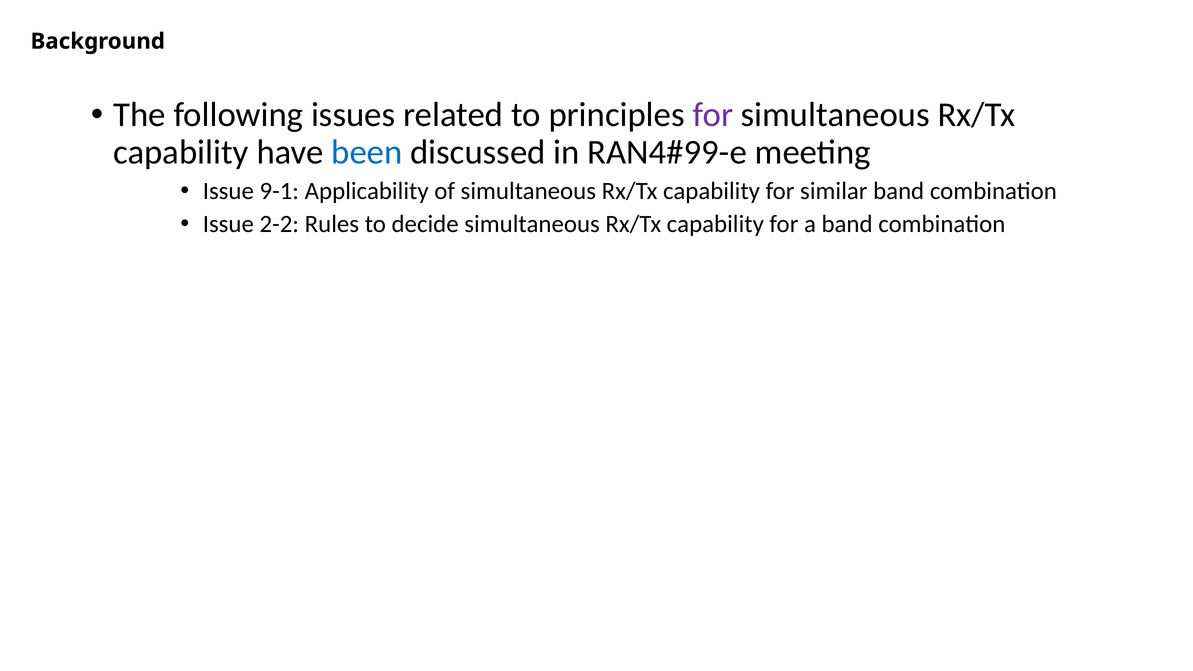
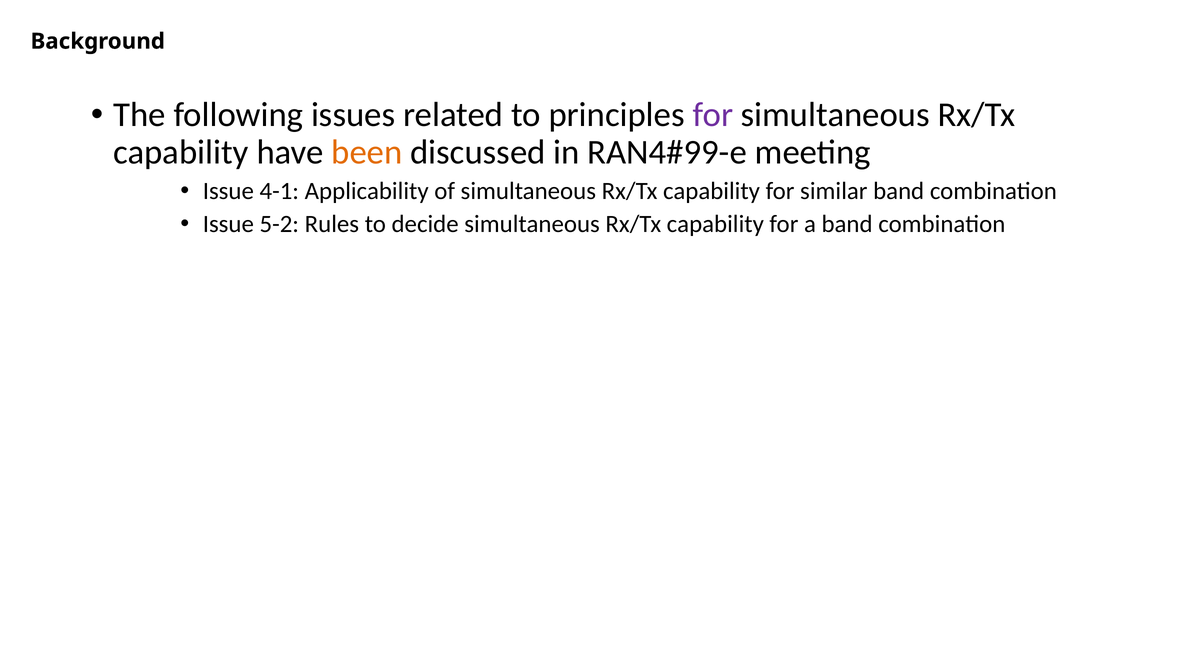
been colour: blue -> orange (367, 152)
9-1: 9-1 -> 4-1 (279, 191)
2-2: 2-2 -> 5-2 (279, 224)
